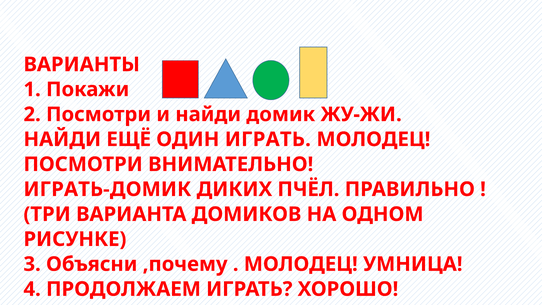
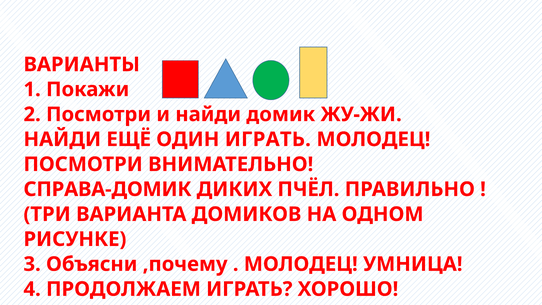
ИГРАТЬ-ДОМИК: ИГРАТЬ-ДОМИК -> СПРАВА-ДОМИК (107, 189)
